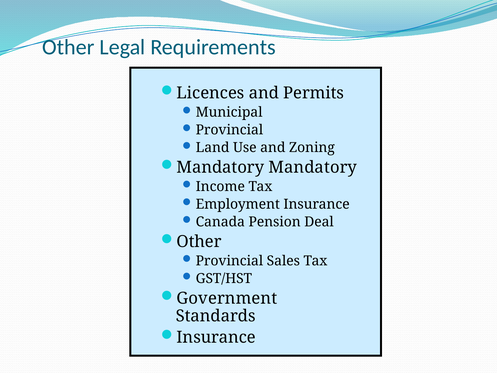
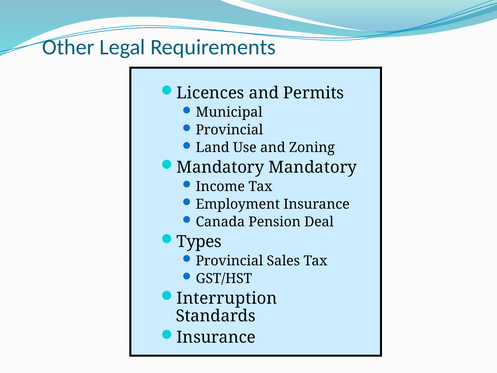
Other: Other -> Types (199, 241)
Government: Government -> Interruption (227, 298)
